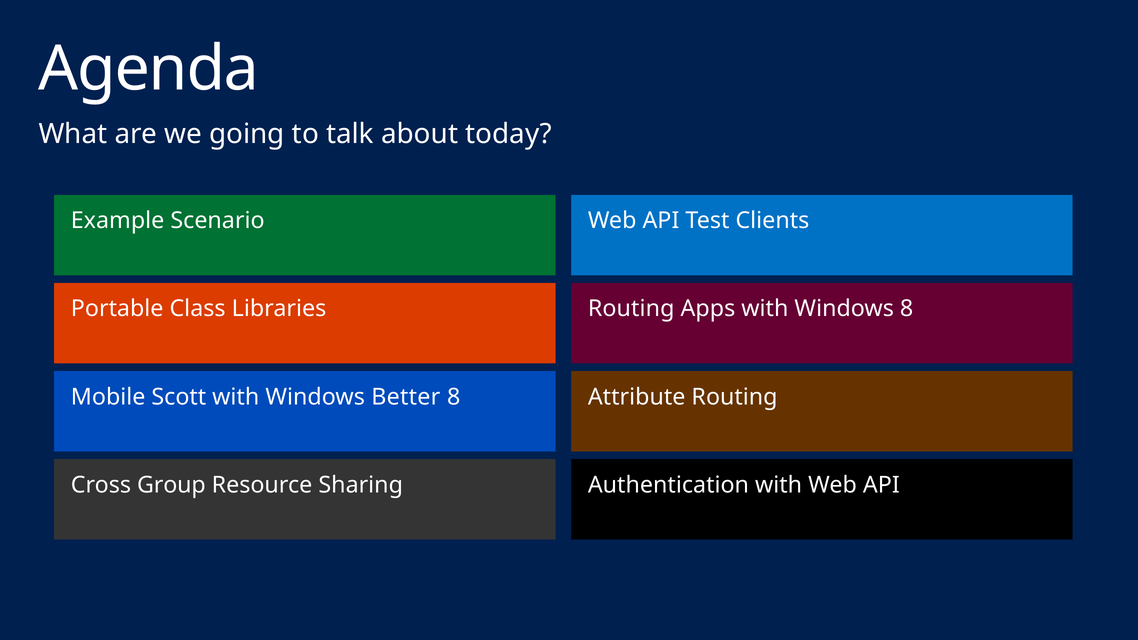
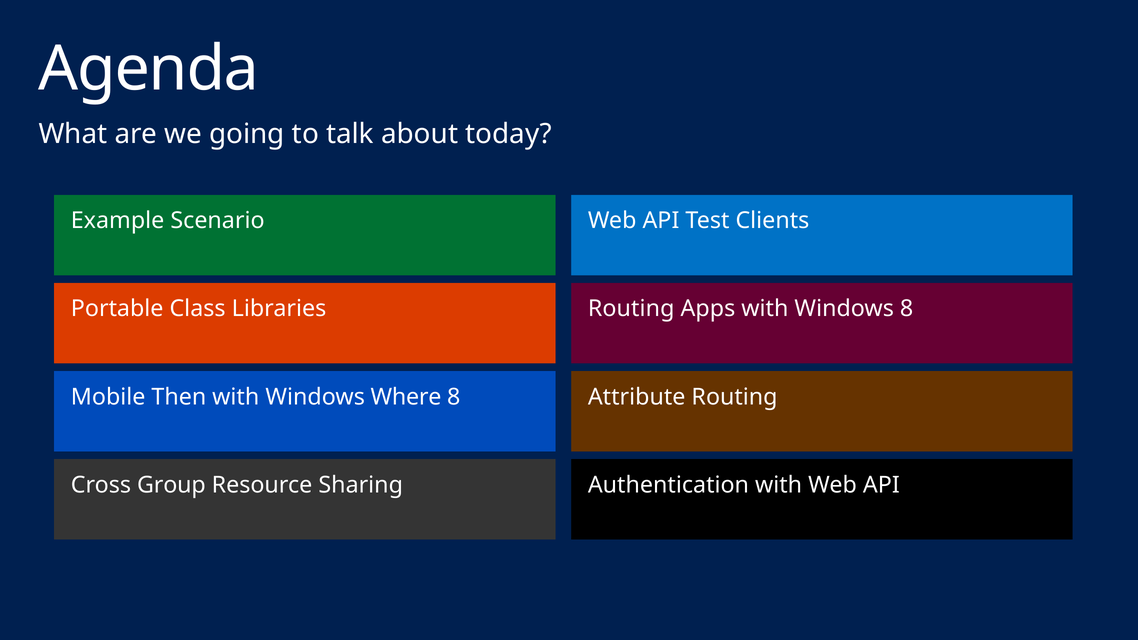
Scott: Scott -> Then (179, 397)
Better: Better -> Where (406, 397)
